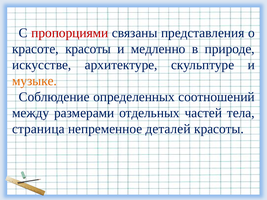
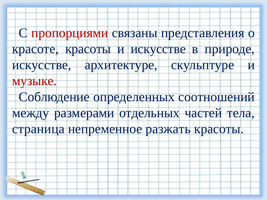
и медленно: медленно -> искусстве (158, 49)
музыке colour: orange -> red (35, 81)
деталей: деталей -> разжать (168, 129)
